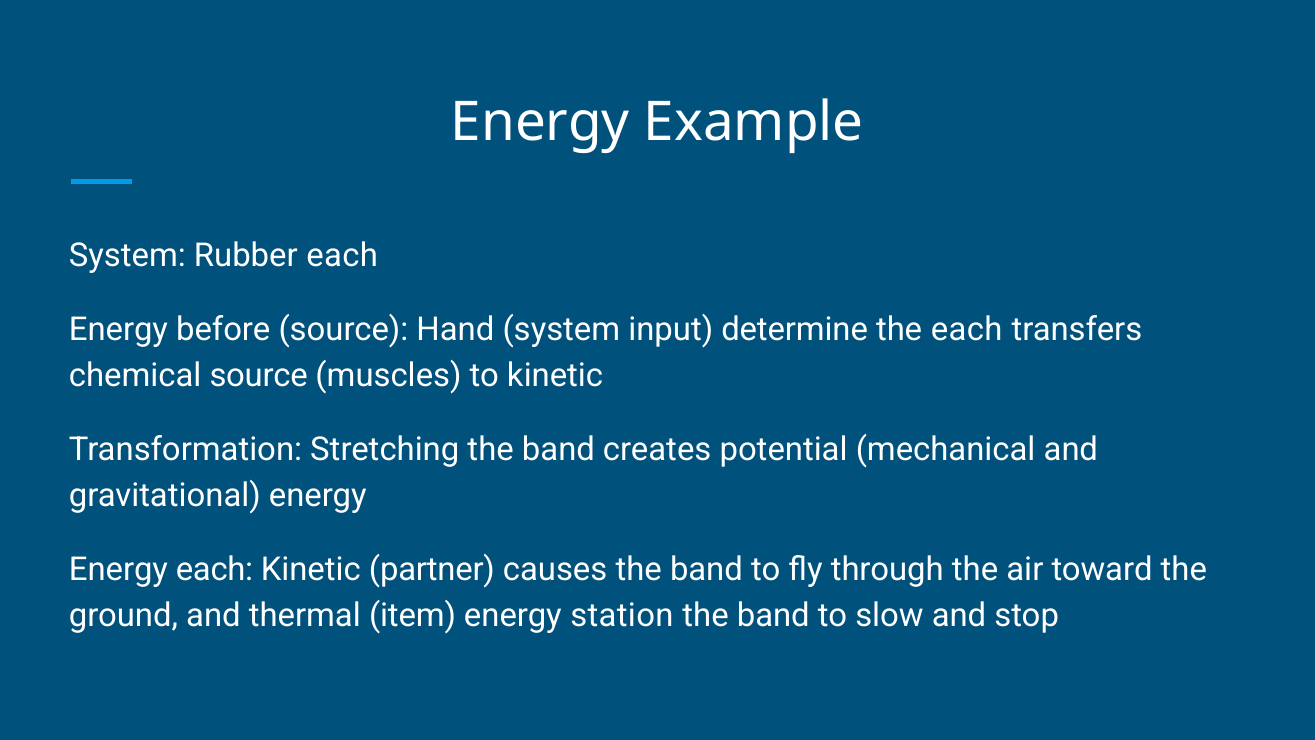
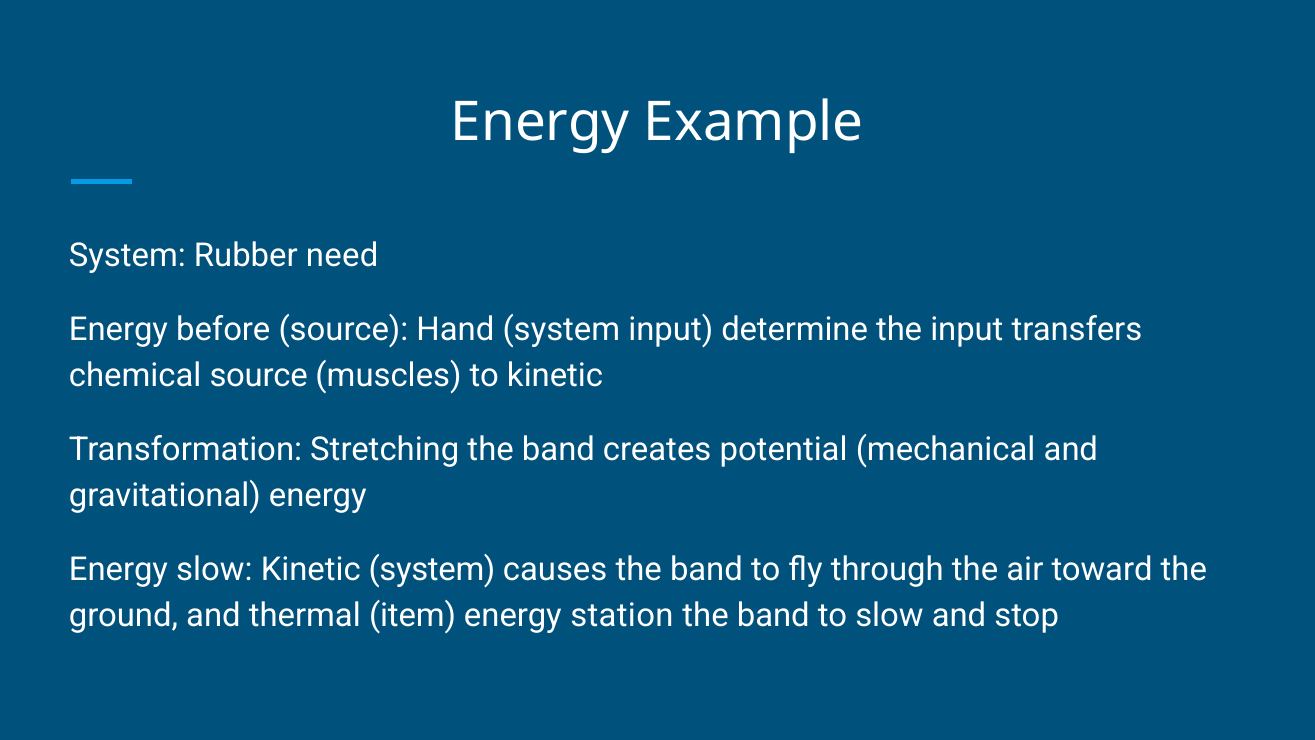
Rubber each: each -> need (342, 255)
the each: each -> input (967, 330)
Energy each: each -> slow (214, 570)
Kinetic partner: partner -> system (432, 570)
